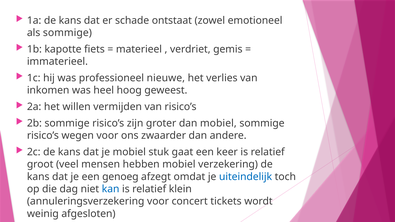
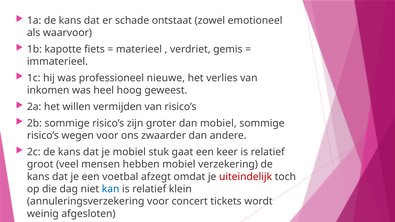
als sommige: sommige -> waarvoor (67, 33)
genoeg: genoeg -> voetbal (120, 177)
uiteindelijk colour: blue -> red (246, 177)
